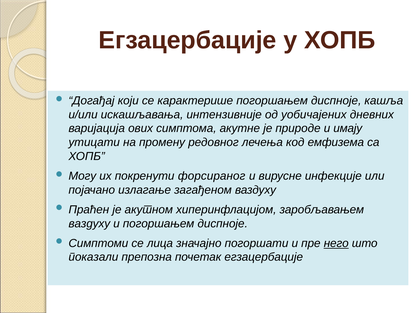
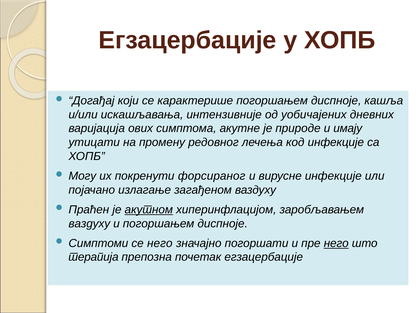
код емфизема: емфизема -> инфекције (336, 143)
акутном underline: none -> present (149, 210)
се лица: лица -> него (160, 244)
показали: показали -> терапија (93, 258)
